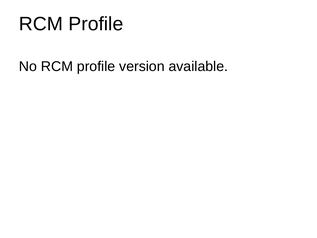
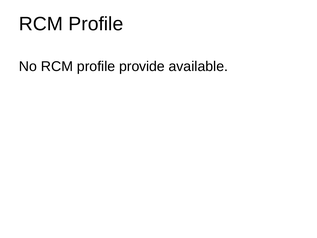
version: version -> provide (142, 66)
